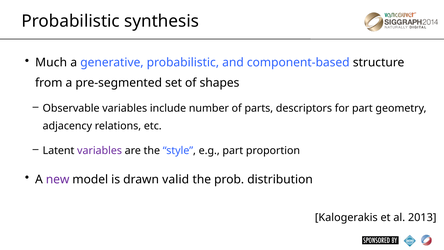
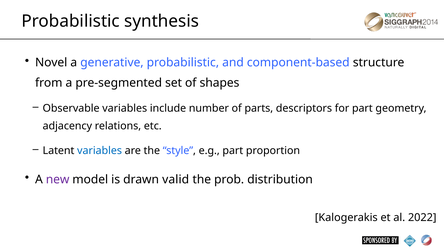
Much: Much -> Novel (51, 63)
variables colour: purple -> blue (100, 151)
2013: 2013 -> 2022 (422, 217)
